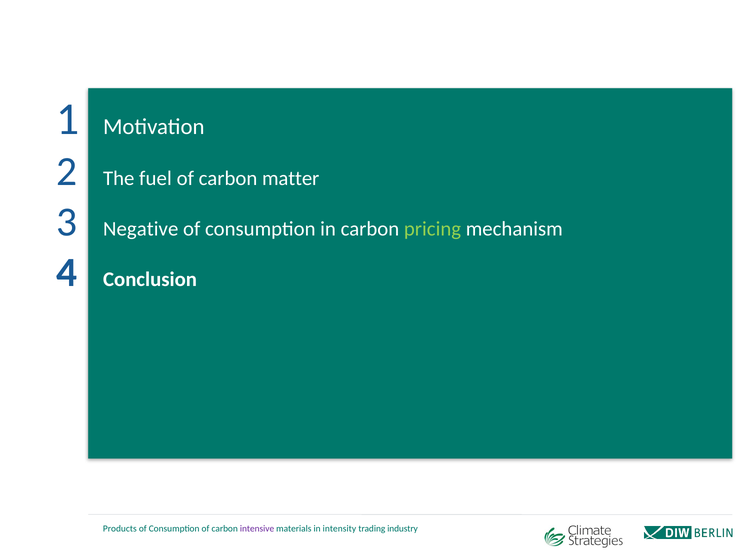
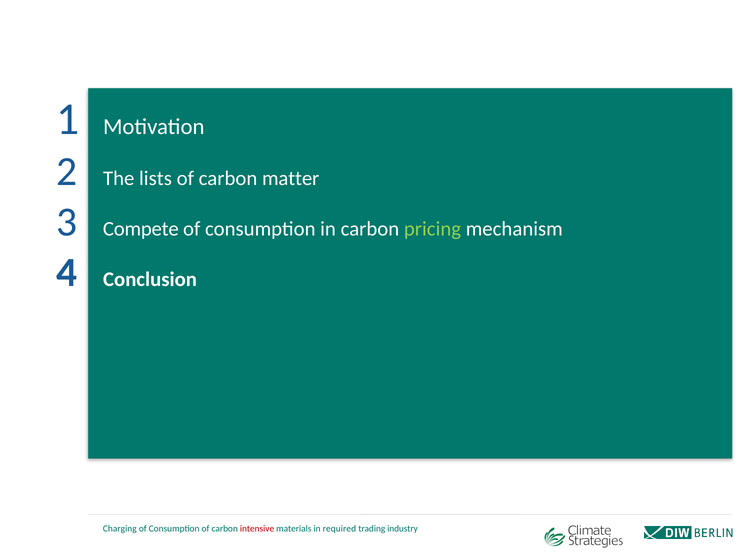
fuel: fuel -> lists (155, 178)
Negative: Negative -> Compete (141, 229)
Products: Products -> Charging (120, 529)
intensive colour: purple -> red (257, 529)
intensity: intensity -> required (339, 529)
